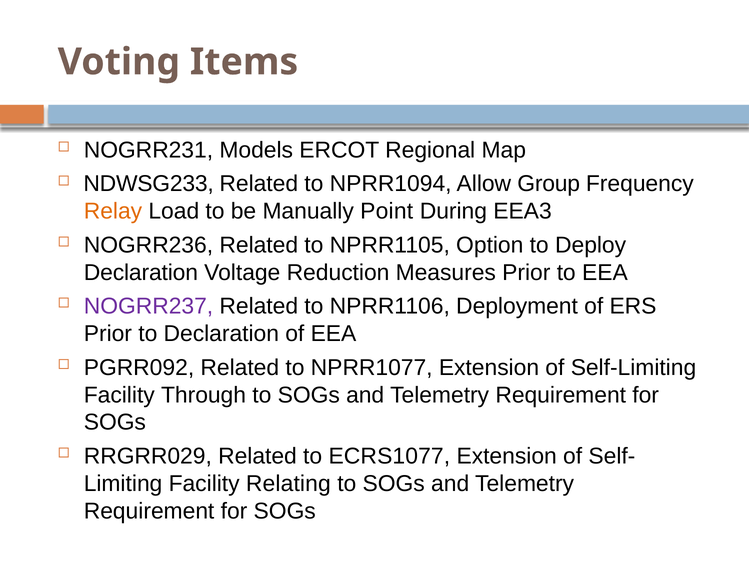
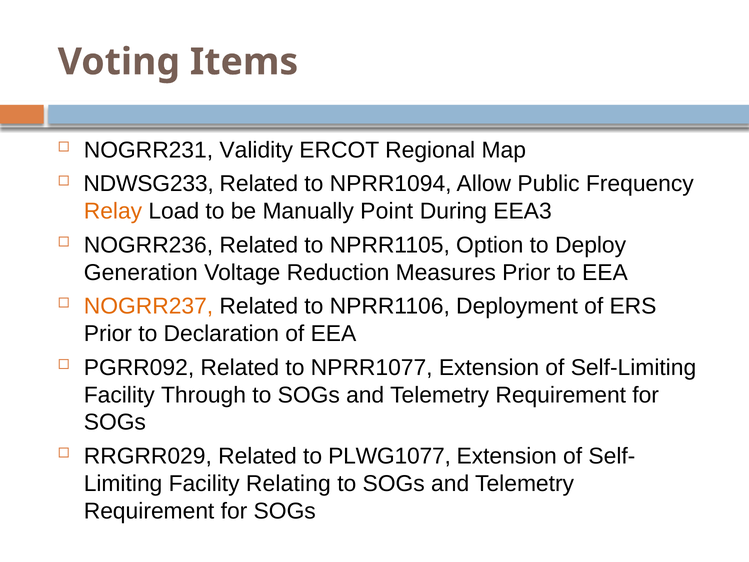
Models: Models -> Validity (256, 150)
Group: Group -> Public (549, 184)
Declaration: Declaration -> Generation (141, 272)
NOGRR237 colour: purple -> orange (148, 306)
ECRS1077: ECRS1077 -> PLWG1077 (389, 456)
